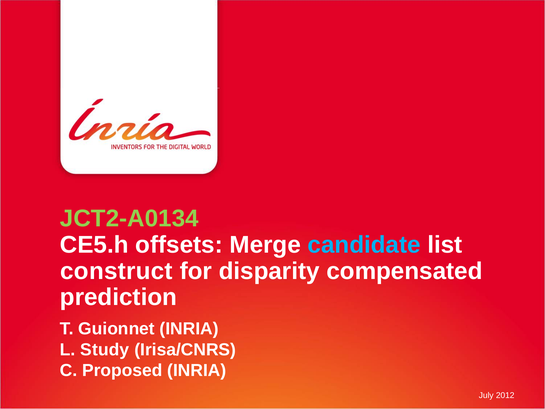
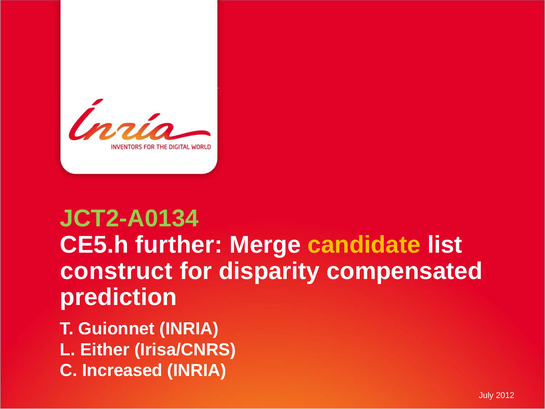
offsets: offsets -> further (179, 245)
candidate colour: light blue -> yellow (364, 245)
Study: Study -> Either (105, 349)
Proposed: Proposed -> Increased (122, 370)
